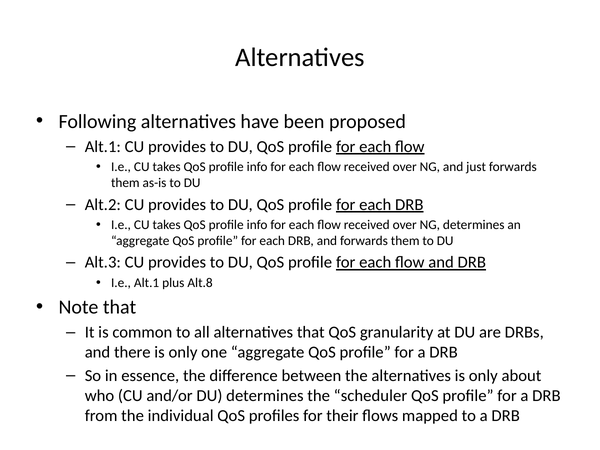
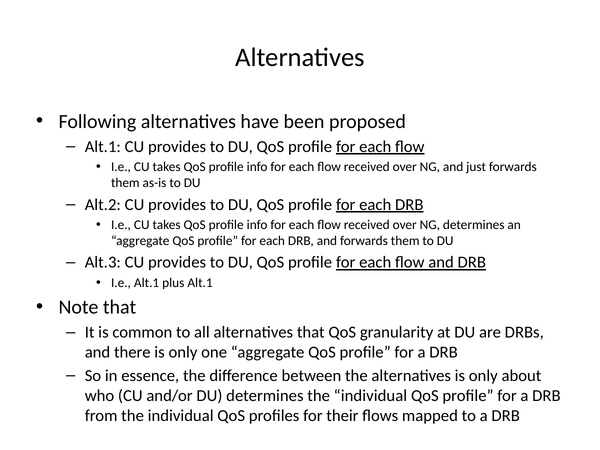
plus Alt.8: Alt.8 -> Alt.1 (200, 283)
determines the scheduler: scheduler -> individual (370, 396)
